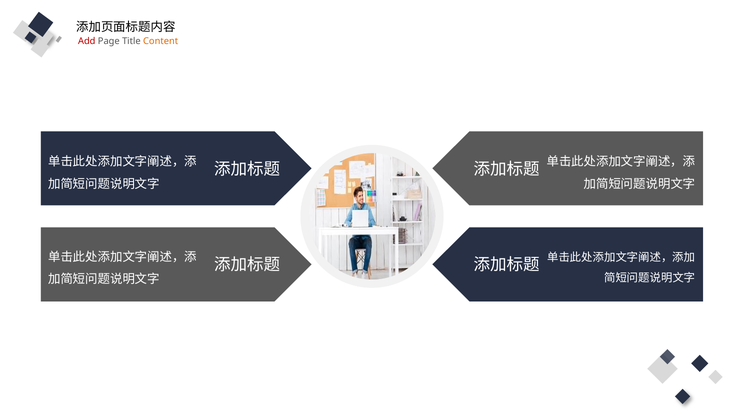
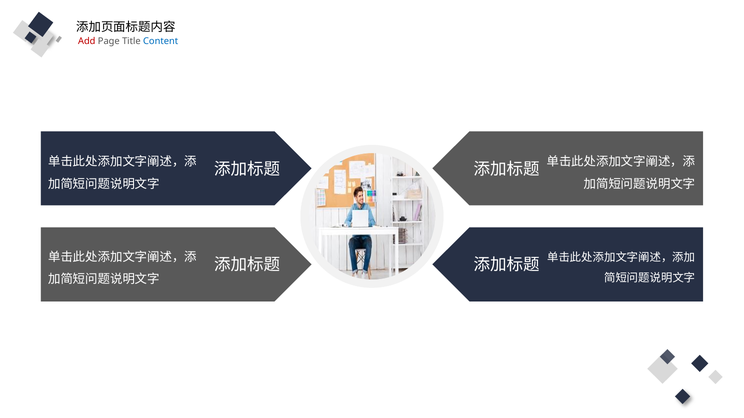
Content colour: orange -> blue (161, 41)
